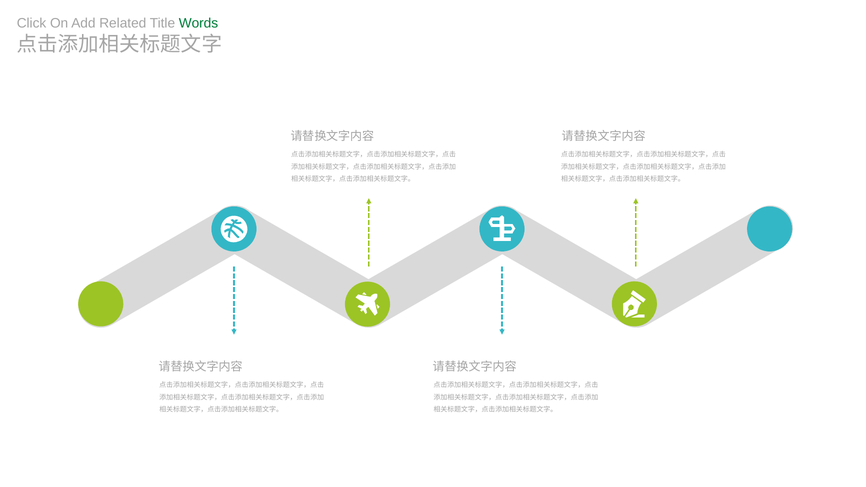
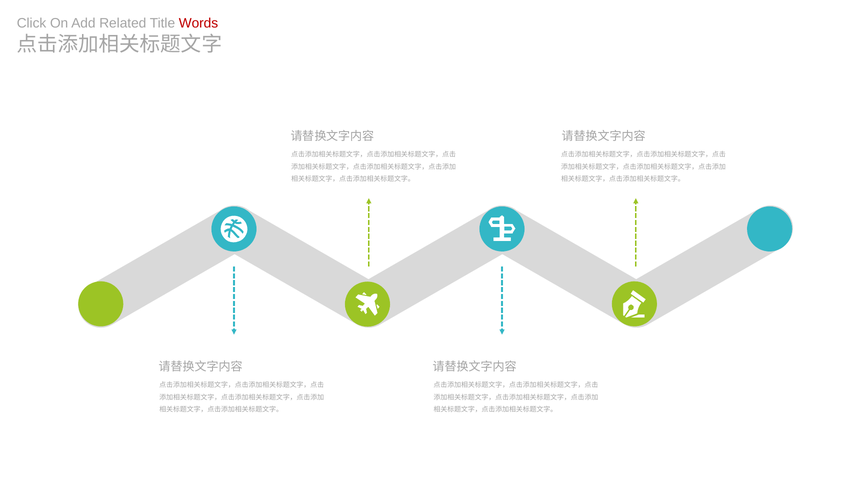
Words colour: green -> red (198, 23)
